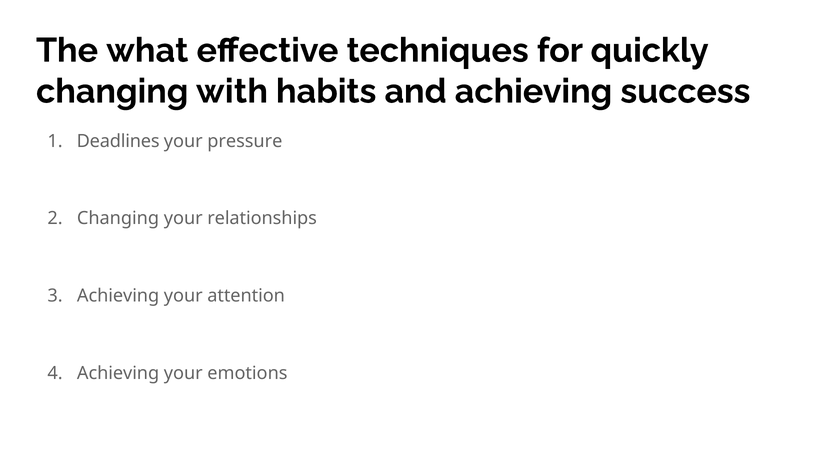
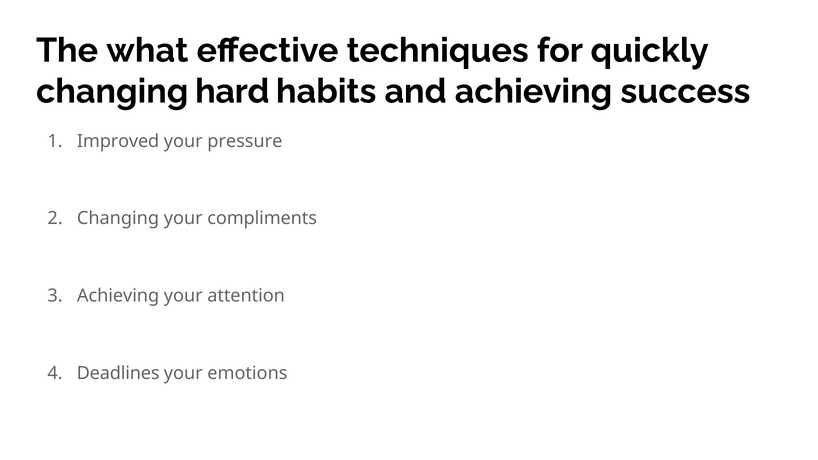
with: with -> hard (232, 91)
Deadlines: Deadlines -> Improved (118, 141)
relationships: relationships -> compliments (262, 219)
Achieving: Achieving -> Deadlines (118, 373)
